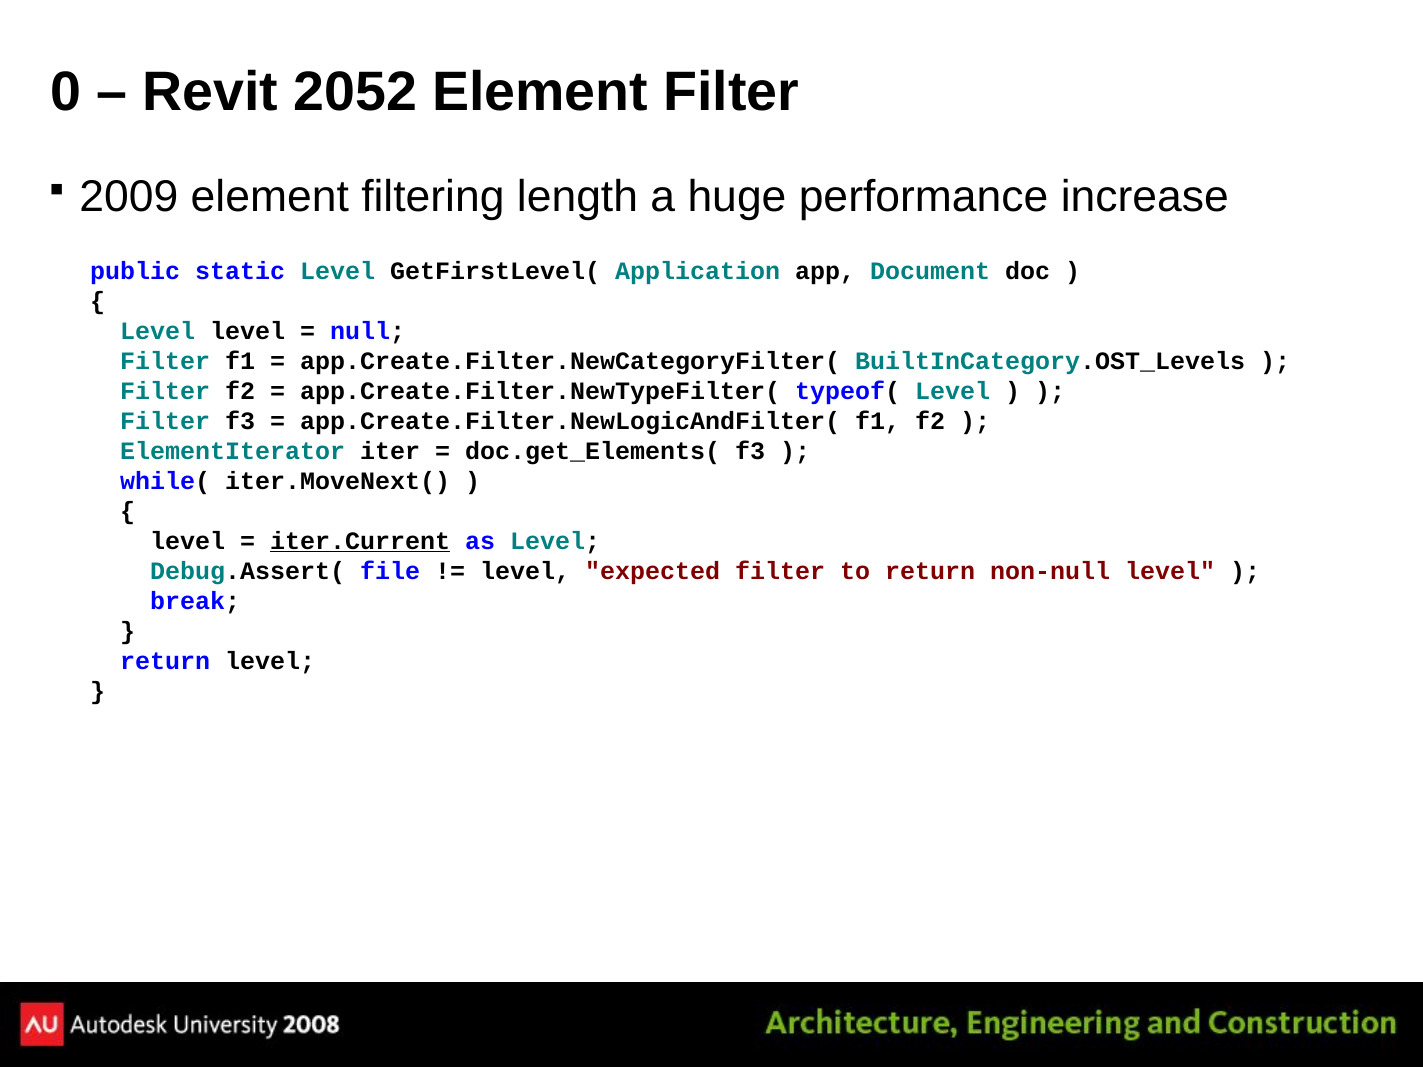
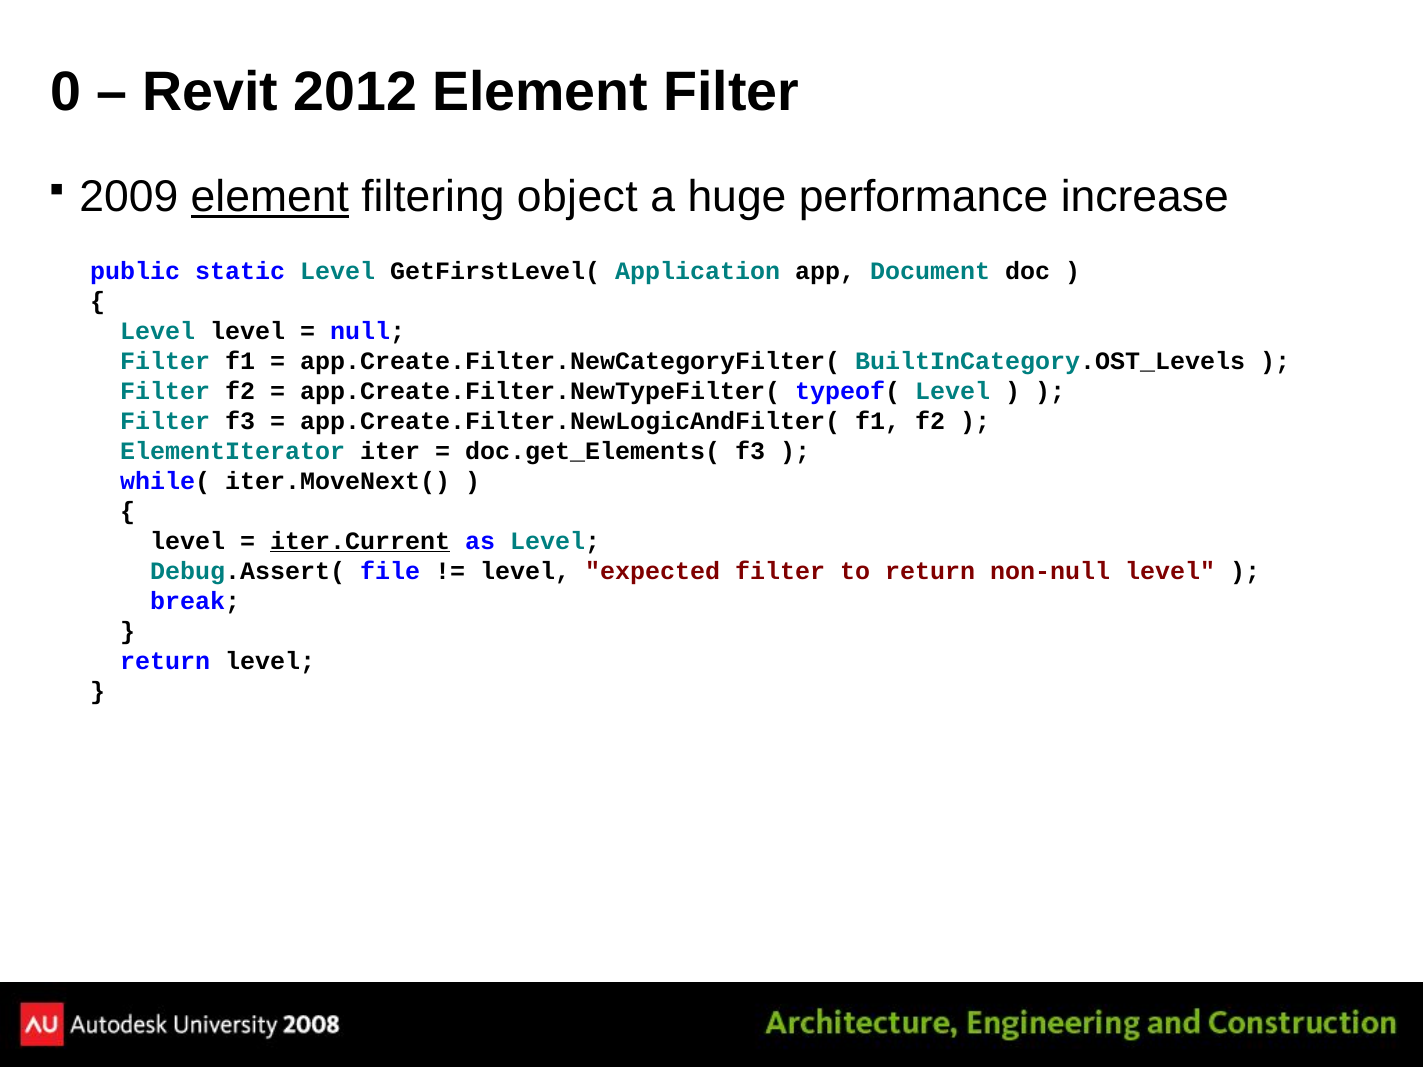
2052: 2052 -> 2012 (355, 93)
element underline: none -> present (270, 197)
length: length -> object (577, 197)
